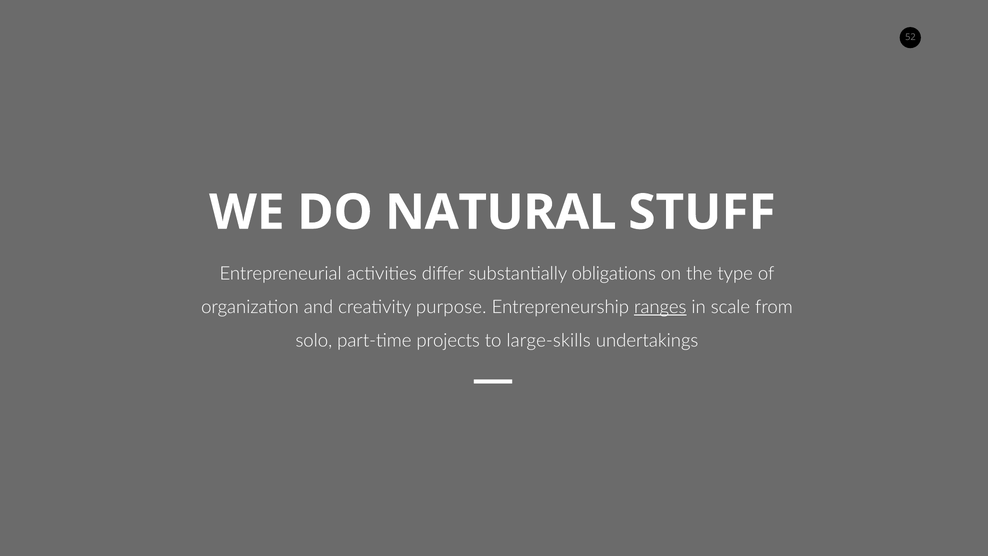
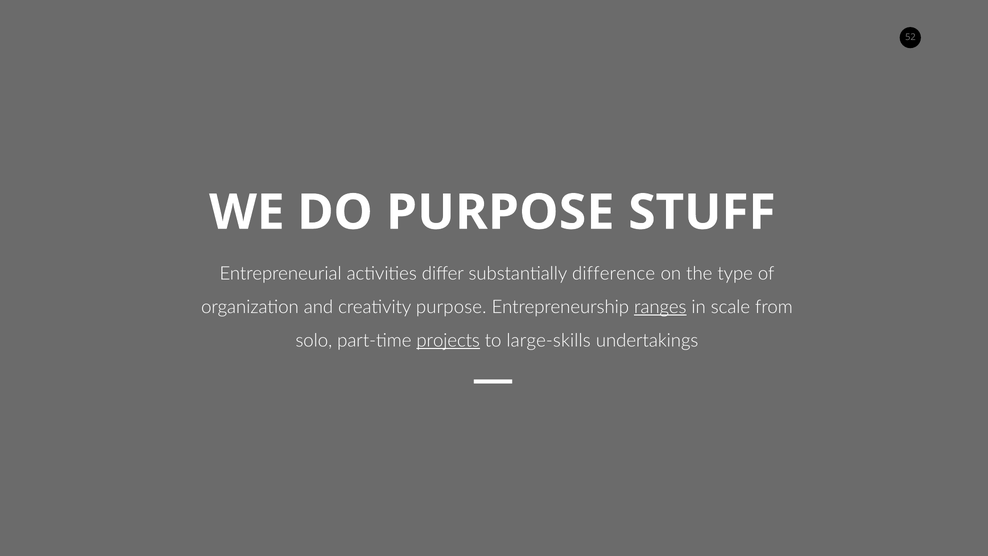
DO NATURAL: NATURAL -> PURPOSE (500, 212)
obligations: obligations -> difference (614, 274)
projects underline: none -> present (448, 340)
